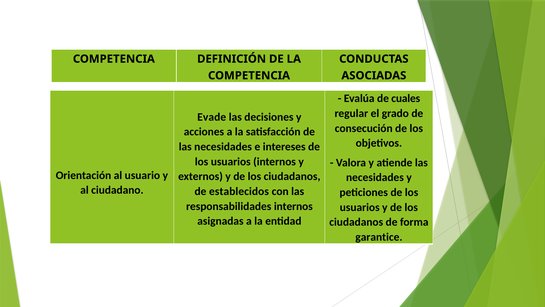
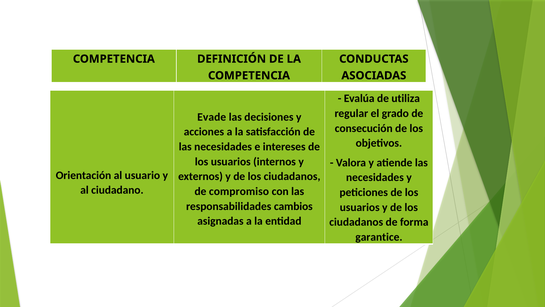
cuales: cuales -> utiliza (406, 98)
establecidos: establecidos -> compromiso (239, 191)
responsabilidades internos: internos -> cambios (293, 206)
